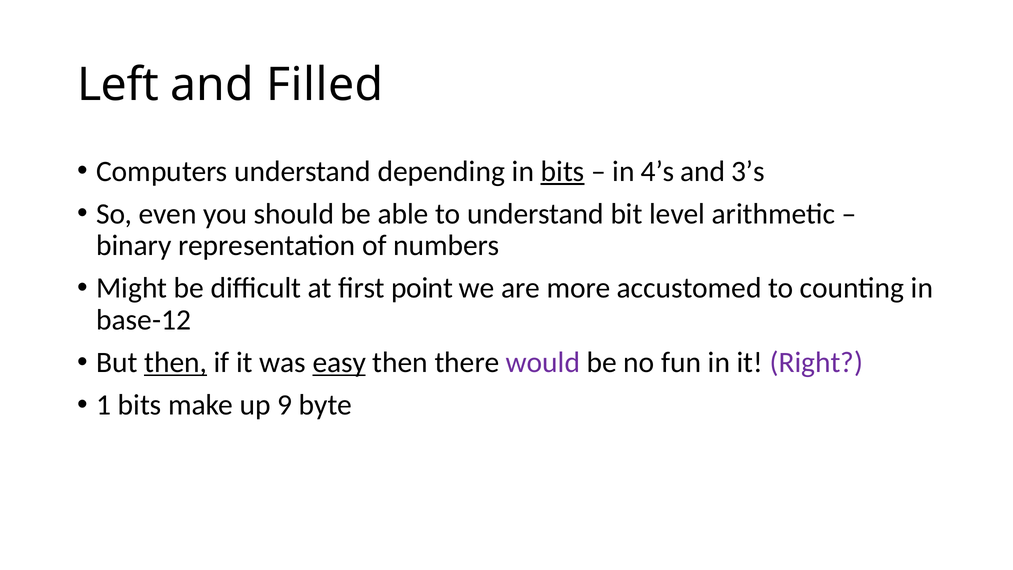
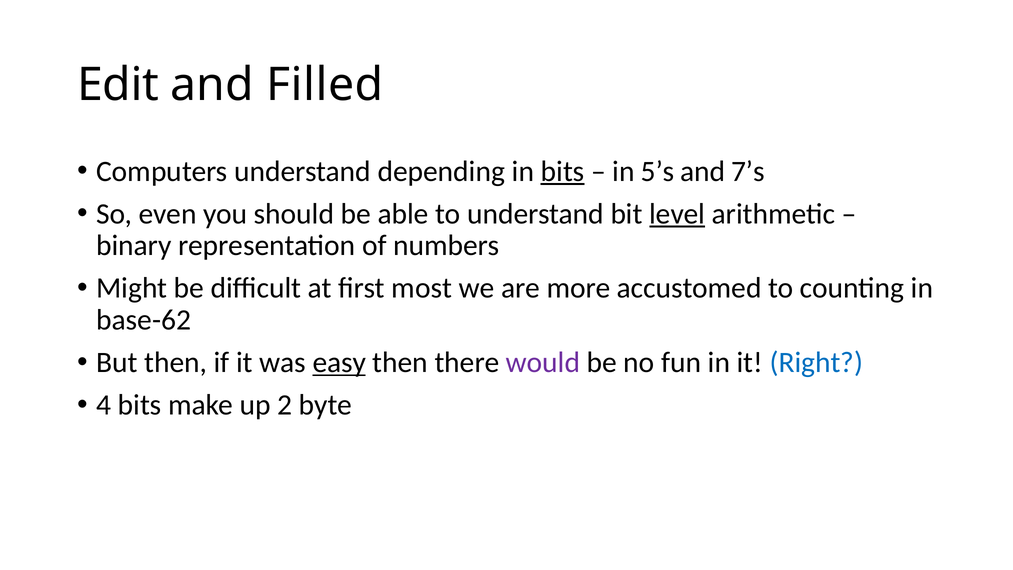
Left: Left -> Edit (118, 85)
4’s: 4’s -> 5’s (657, 171)
3’s: 3’s -> 7’s (748, 171)
level underline: none -> present (677, 214)
point: point -> most (422, 288)
base-12: base-12 -> base-62 (144, 320)
then underline: present -> none (176, 363)
Right colour: purple -> blue (816, 363)
1: 1 -> 4 (104, 405)
9: 9 -> 2 (285, 405)
